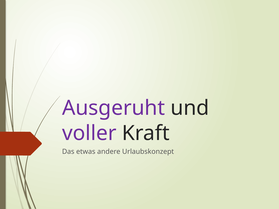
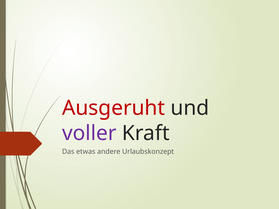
Ausgeruht colour: purple -> red (114, 108)
